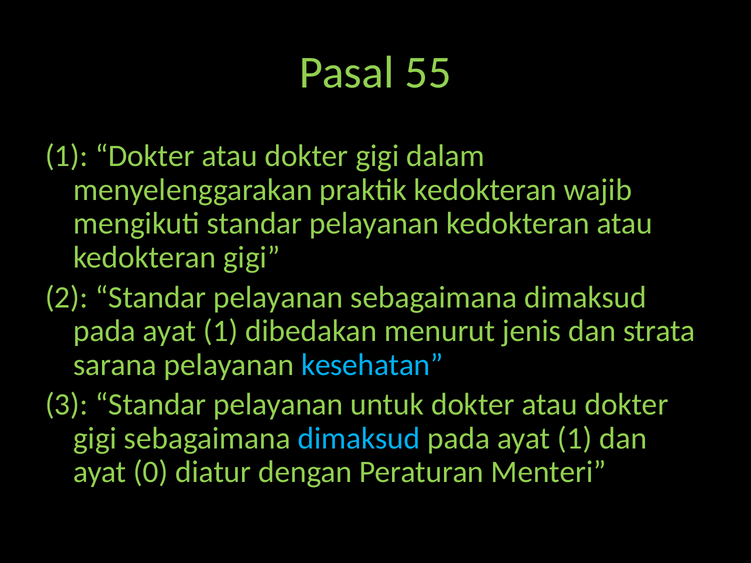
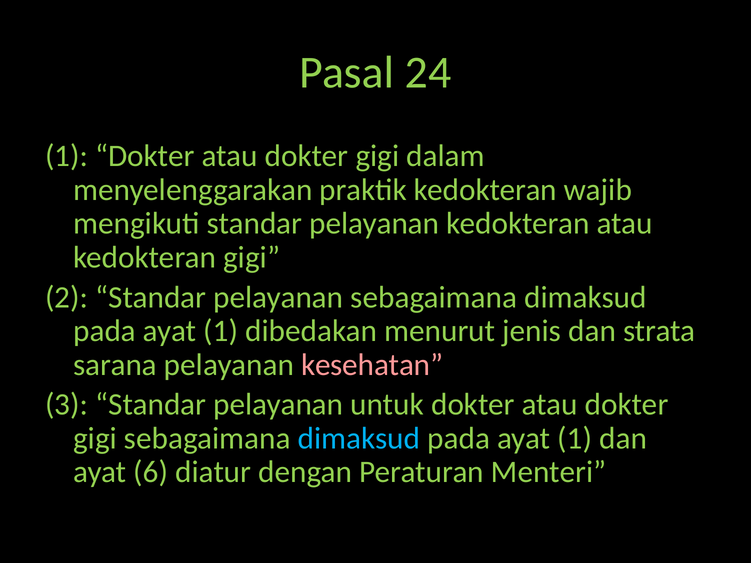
55: 55 -> 24 (428, 73)
kesehatan colour: light blue -> pink (372, 365)
0: 0 -> 6 (151, 472)
